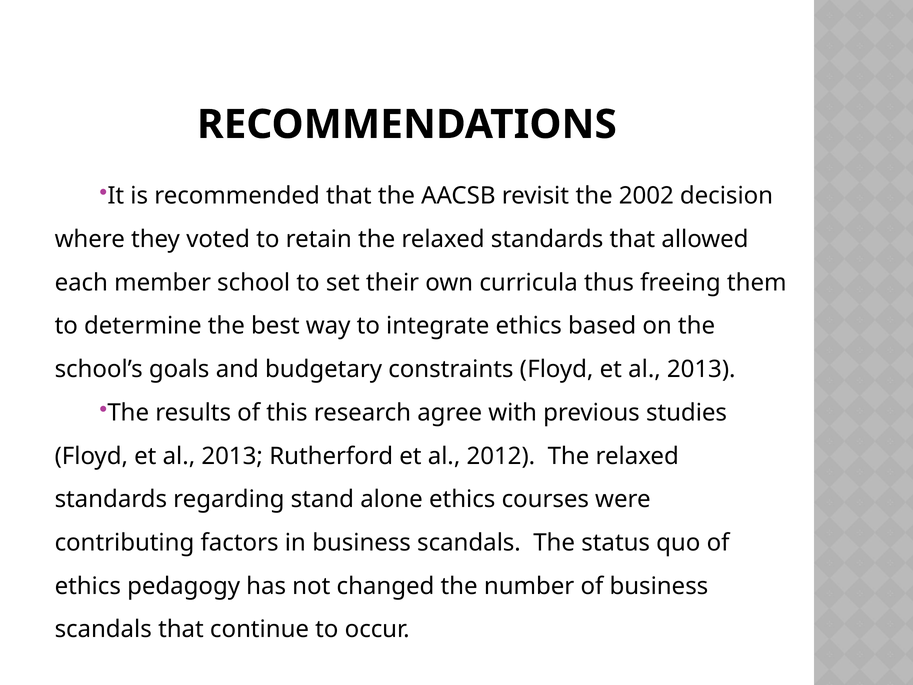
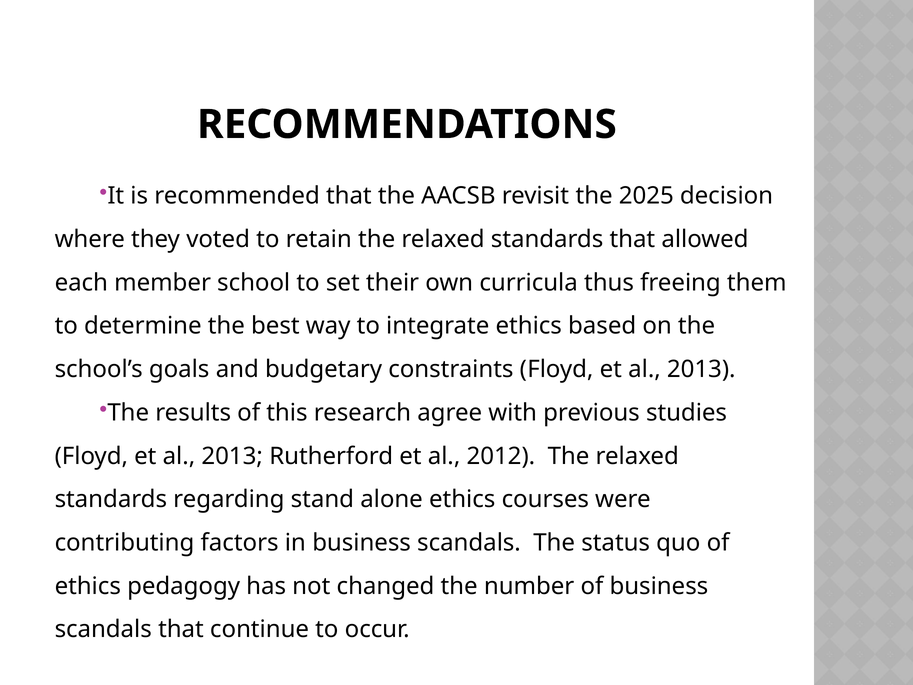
2002: 2002 -> 2025 (646, 196)
